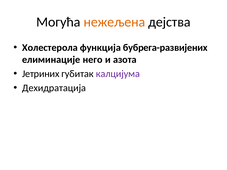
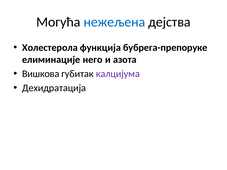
нежељена colour: orange -> blue (114, 22)
бубрега-развијених: бубрега-развијених -> бубрега-препоруке (165, 48)
Јетриних: Јетриних -> Вишкова (41, 74)
